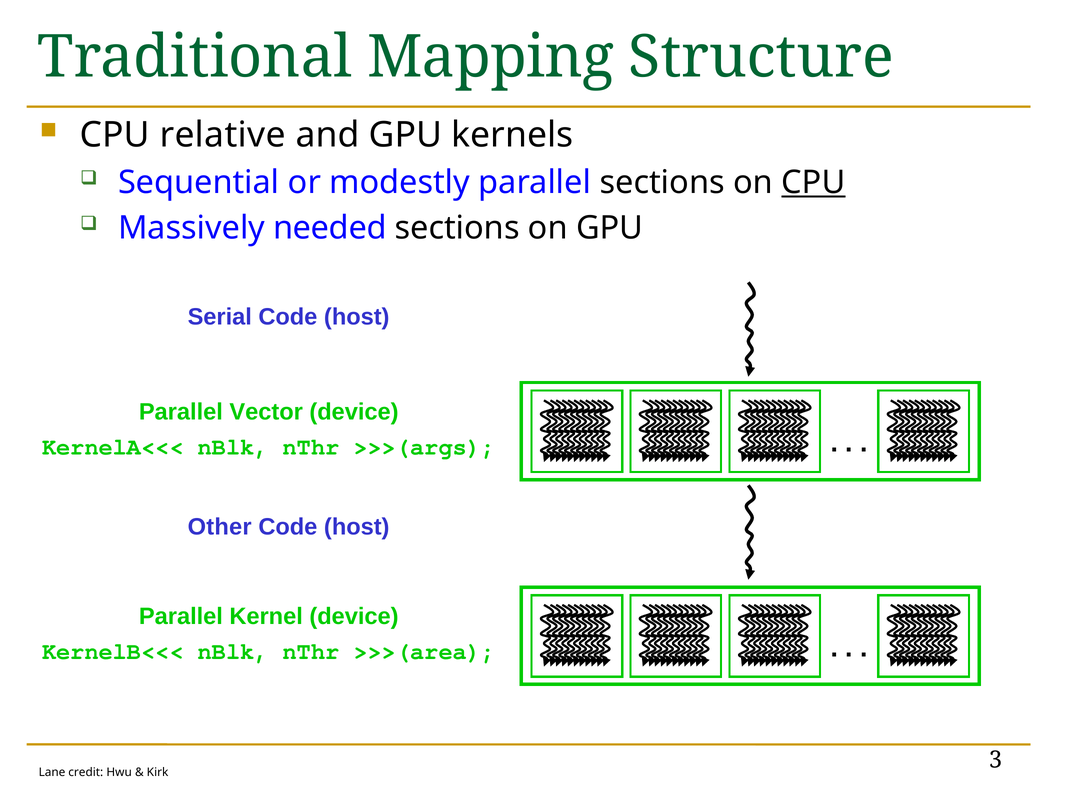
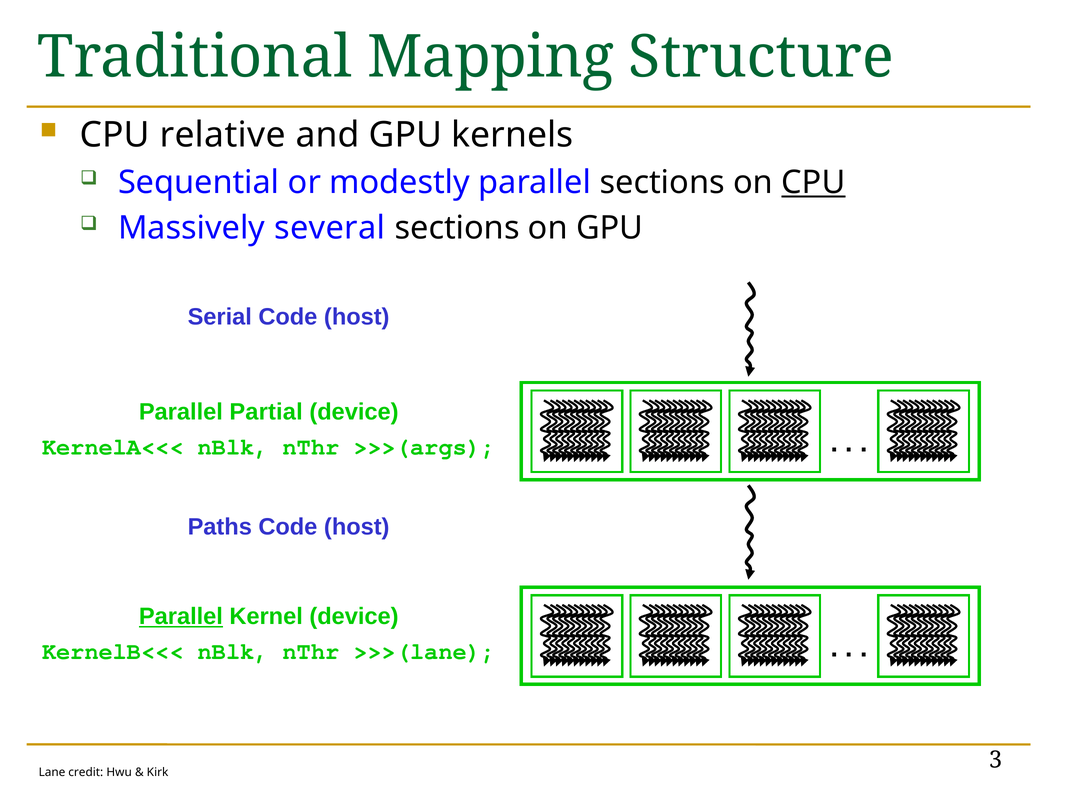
needed: needed -> several (330, 228)
Vector: Vector -> Partial (266, 412)
Other: Other -> Paths (220, 527)
Parallel underline: none -> present (181, 616)
>>>(area: >>>(area -> >>>(lane (424, 651)
